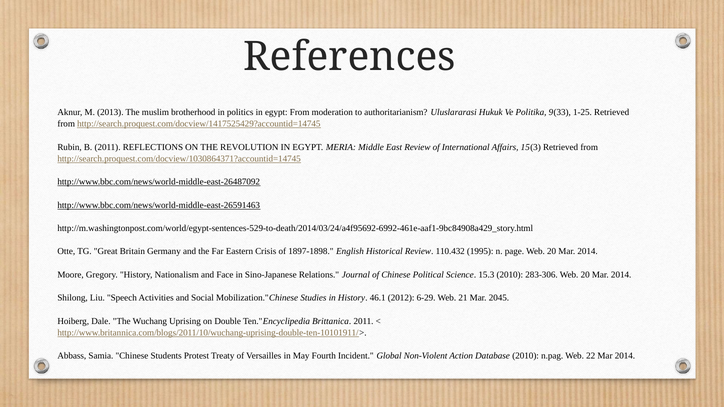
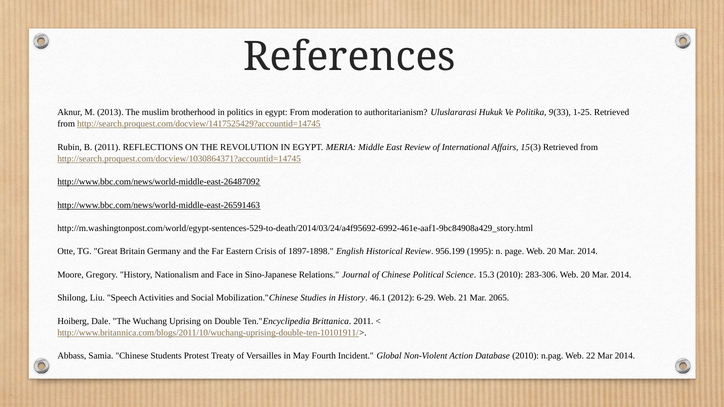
110.432: 110.432 -> 956.199 (450, 252)
2045: 2045 -> 2065 (499, 298)
